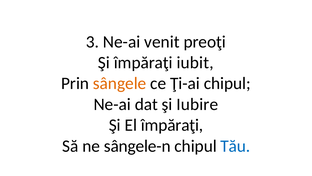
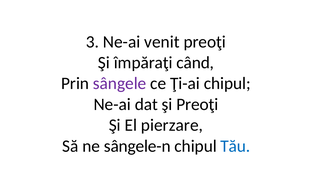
iubit: iubit -> când (195, 62)
sângele colour: orange -> purple (120, 83)
şi Iubire: Iubire -> Preoţi (197, 104)
El împăraţi: împăraţi -> pierzare (172, 125)
